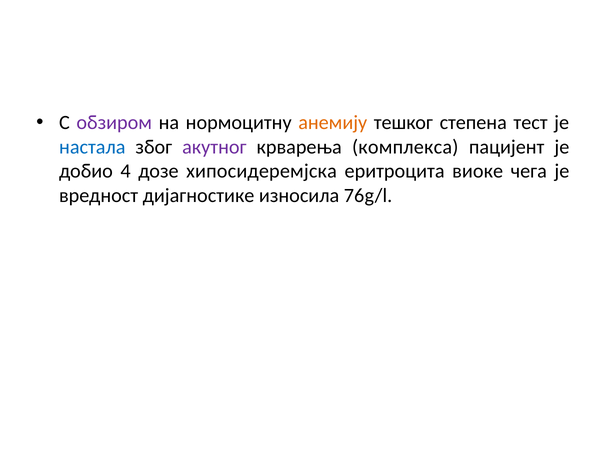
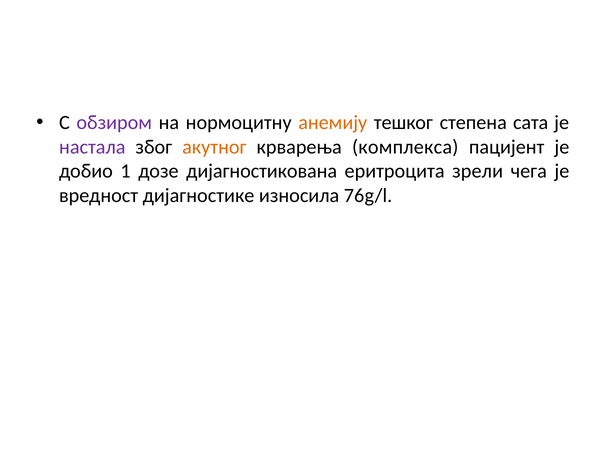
тест: тест -> сата (531, 123)
настала colour: blue -> purple (92, 147)
акутног colour: purple -> orange (214, 147)
4: 4 -> 1 (126, 171)
хипосидеремјска: хипосидеремјска -> дијагностикована (262, 171)
виоке: виоке -> зрели (478, 171)
